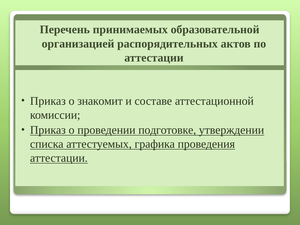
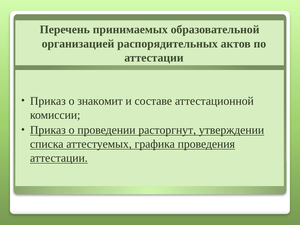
подготовке: подготовке -> расторгнут (167, 130)
